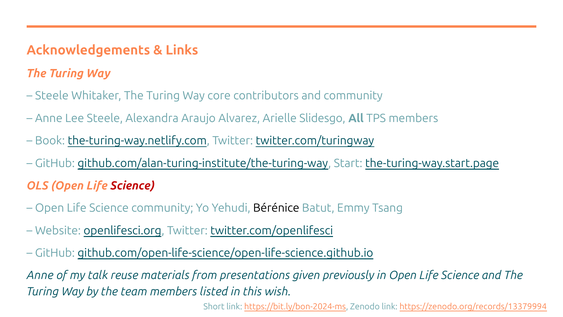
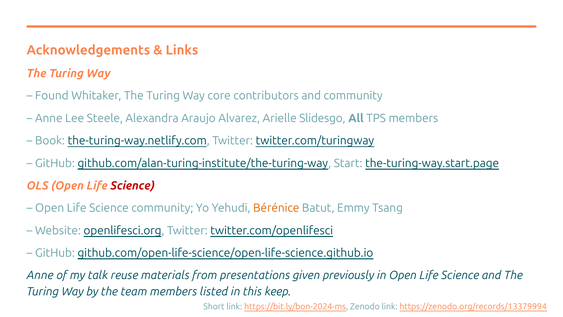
Steele: Steele -> Found (52, 96)
Bérénice colour: black -> orange (276, 208)
wish: wish -> keep (278, 291)
